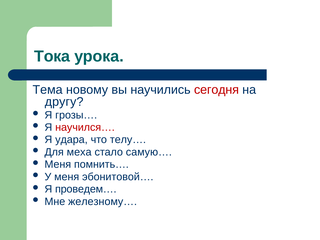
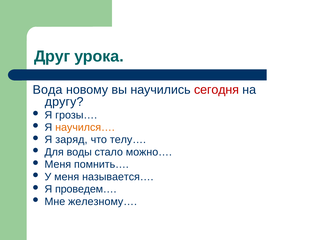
Тока: Тока -> Друг (52, 56)
Тема: Тема -> Вода (47, 90)
научился… colour: red -> orange (85, 127)
удара: удара -> заряд (71, 140)
меха: меха -> воды (79, 152)
самую…: самую… -> можно… (149, 152)
эбонитовой…: эбонитовой… -> называется… (118, 177)
